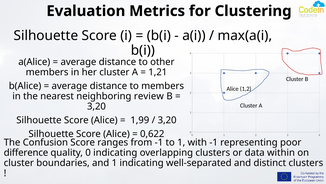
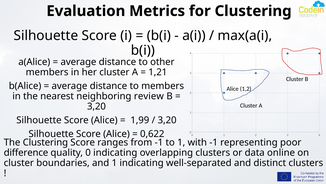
The Confusion: Confusion -> Clustering (45, 142)
within: within -> online (281, 152)
